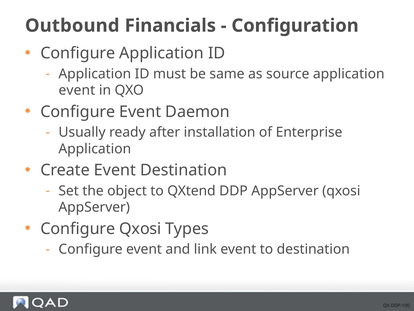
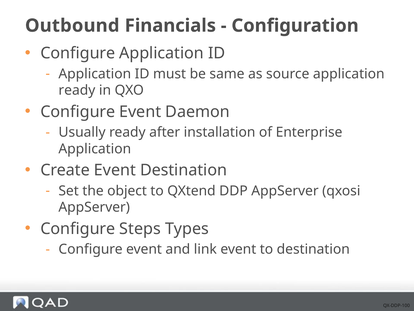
event: event -> ready (77, 90)
Configure Qxosi: Qxosi -> Steps (140, 228)
